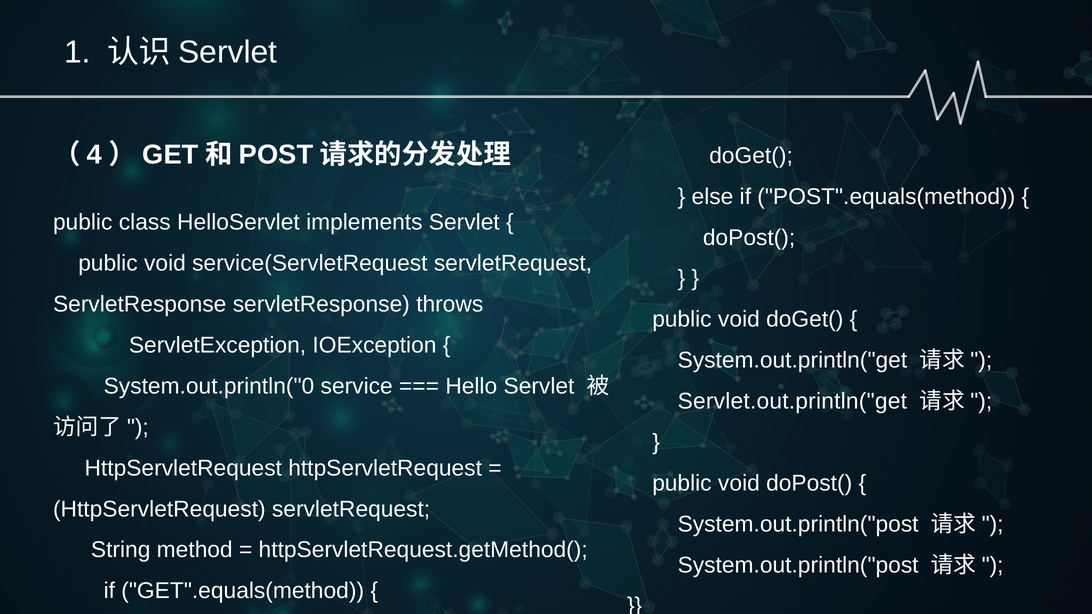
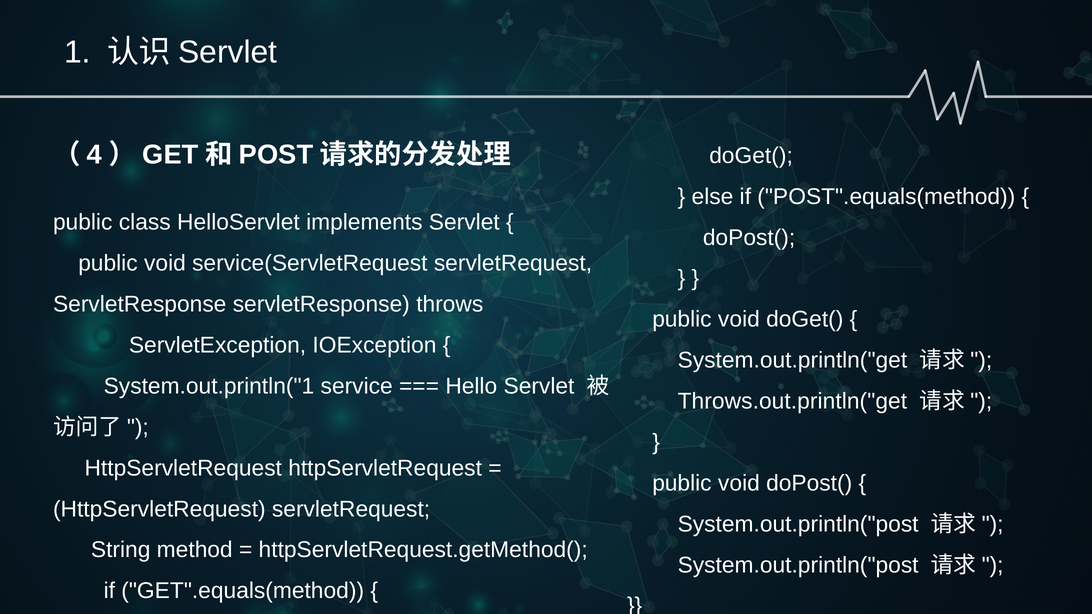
System.out.println("0: System.out.println("0 -> System.out.println("1 (209, 386)
Servlet.out.println("get: Servlet.out.println("get -> Throws.out.println("get (792, 401)
